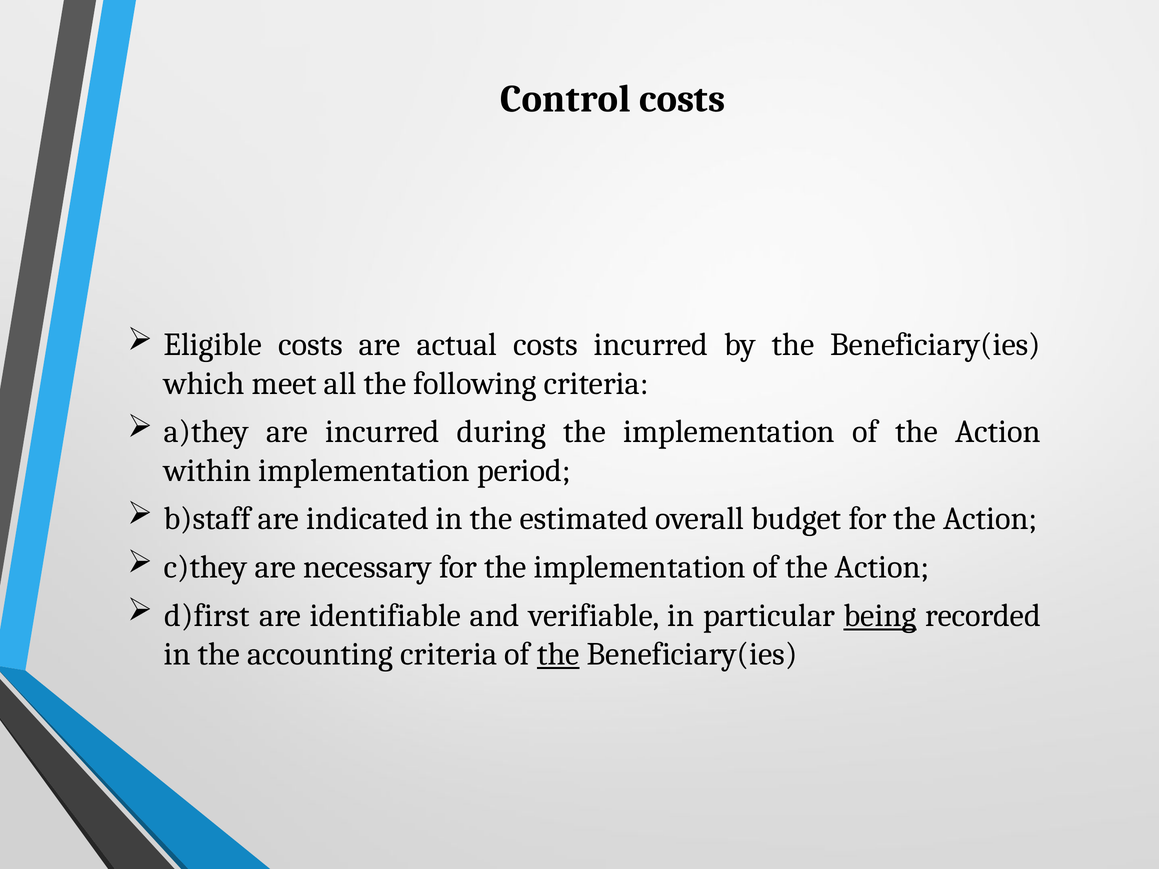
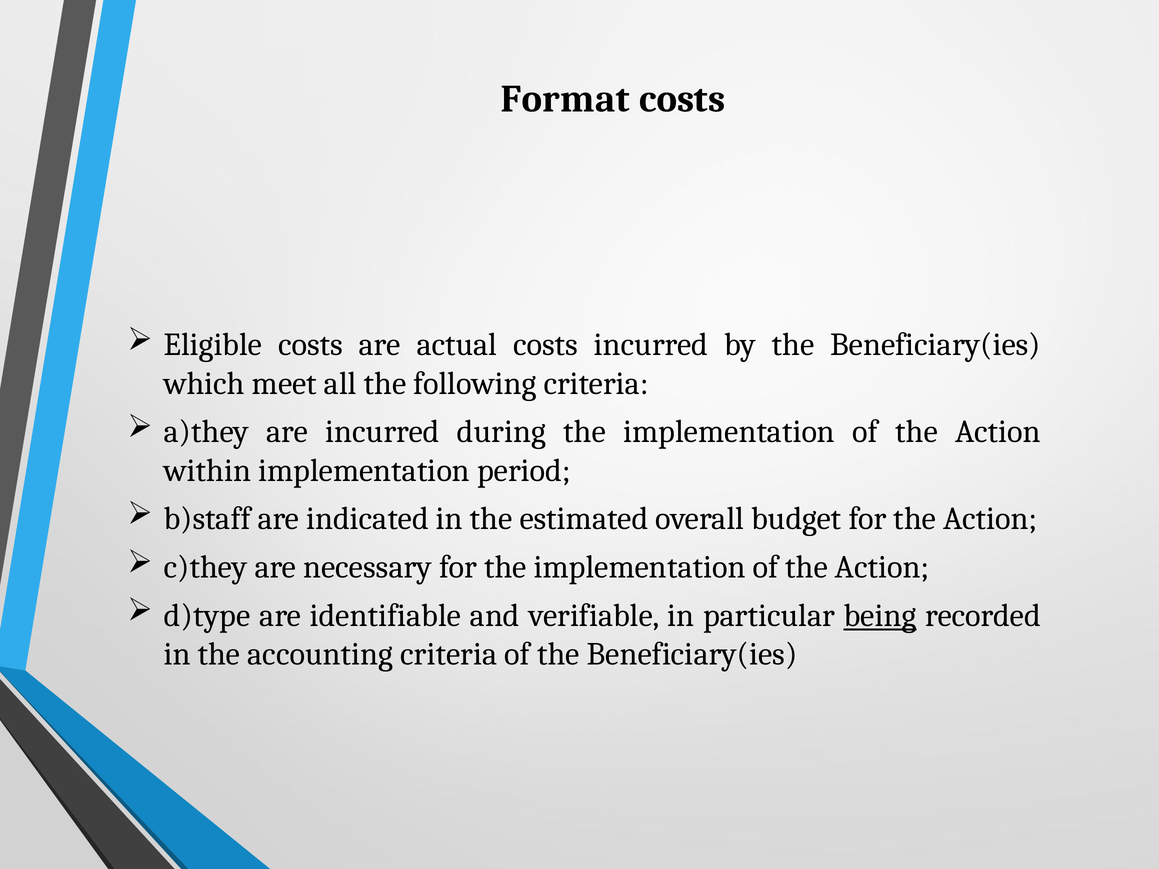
Control: Control -> Format (565, 99)
d)first: d)first -> d)type (207, 616)
the underline: present -> none (558, 654)
